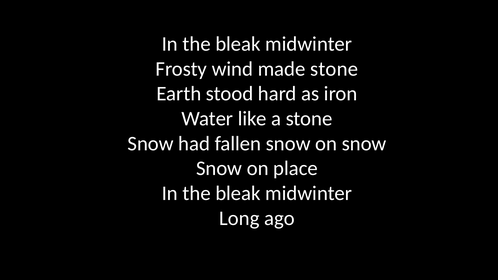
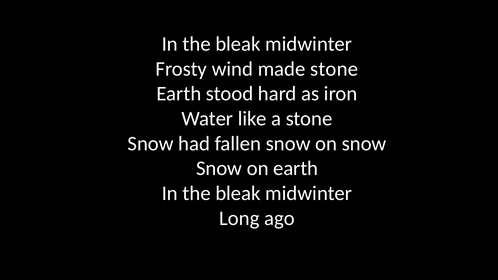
on place: place -> earth (296, 169)
